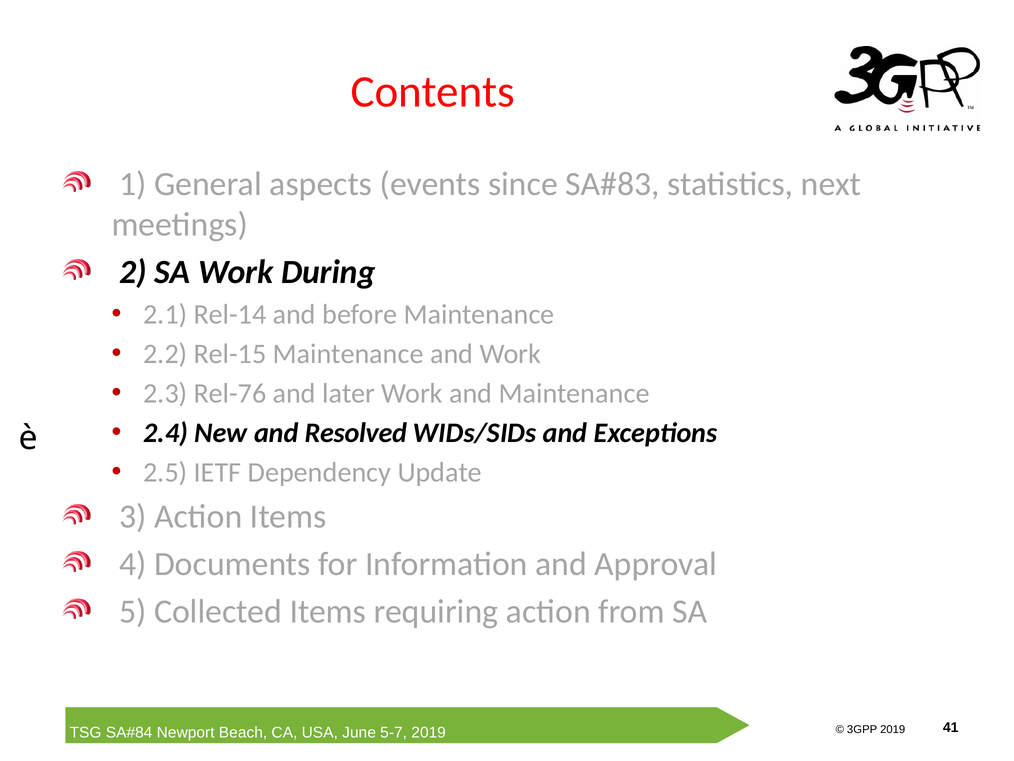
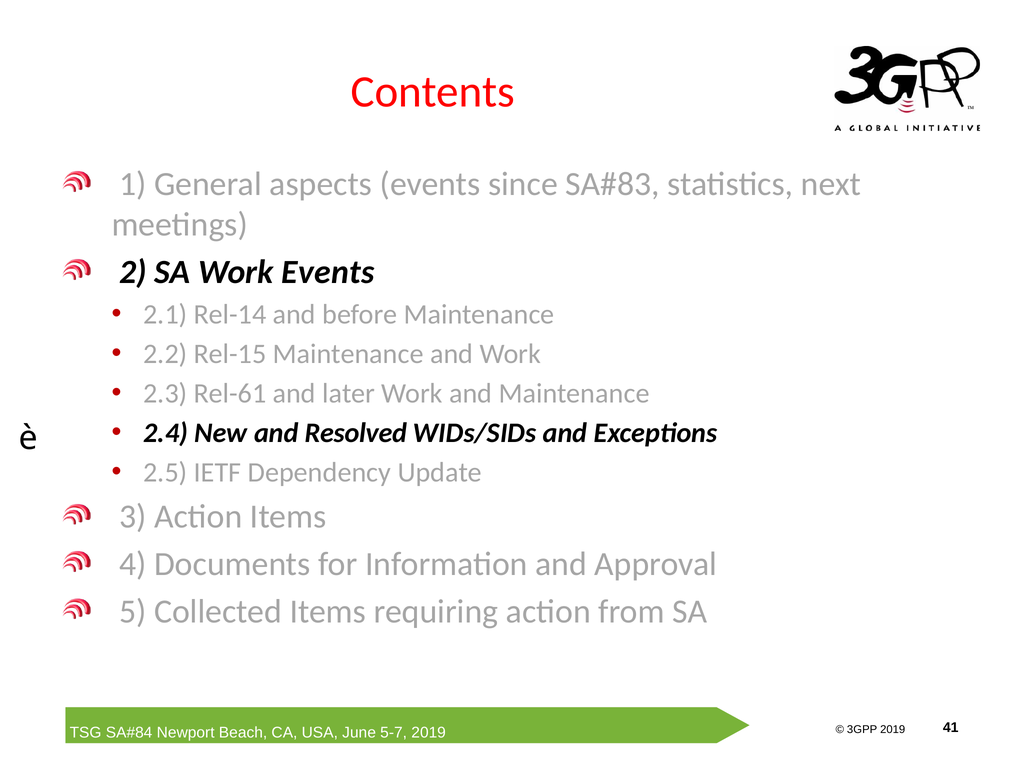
Work During: During -> Events (328, 272)
Rel-76: Rel-76 -> Rel-61 (230, 393)
